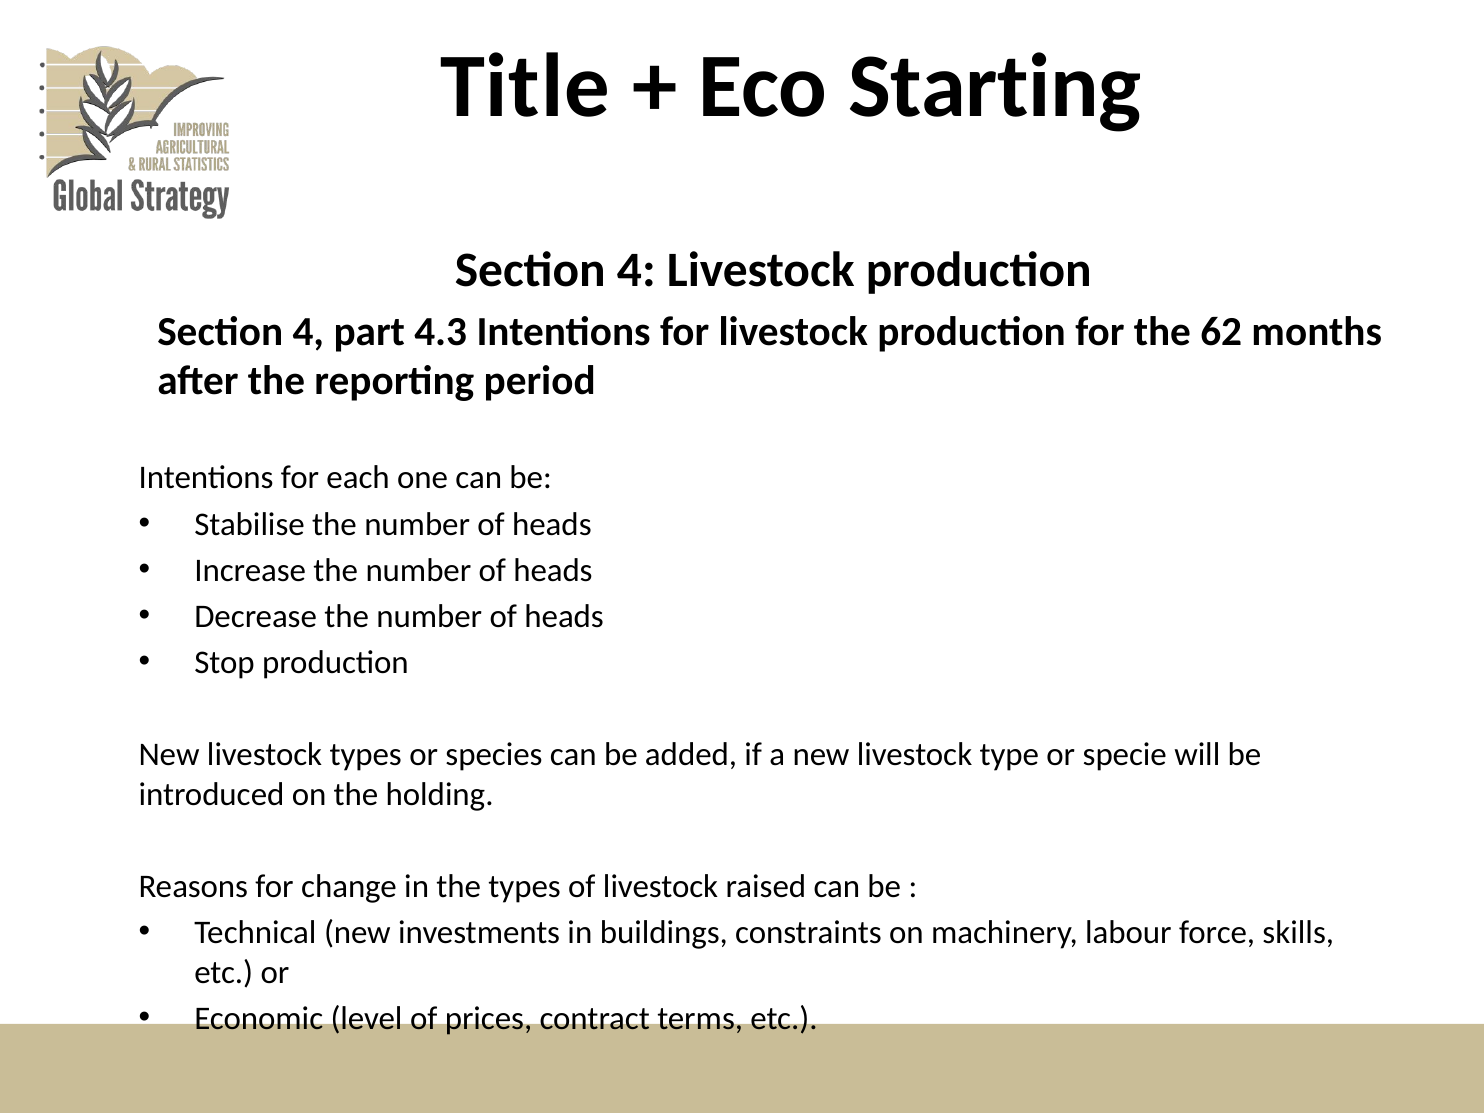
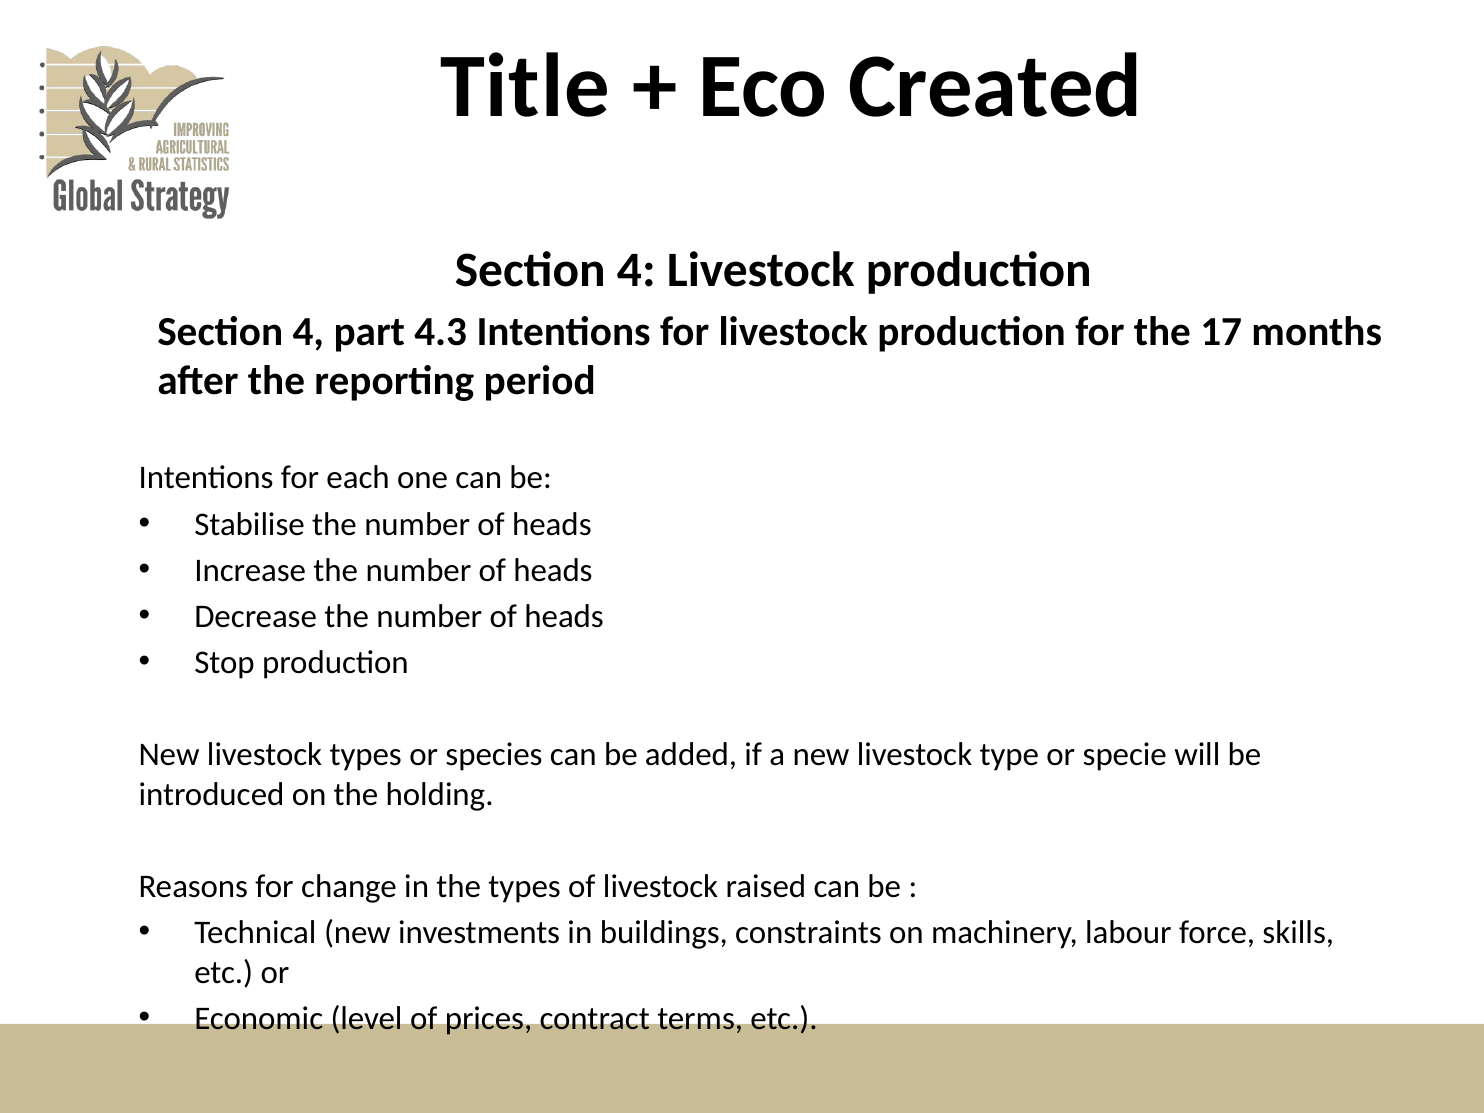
Starting: Starting -> Created (995, 87)
62: 62 -> 17 (1221, 332)
